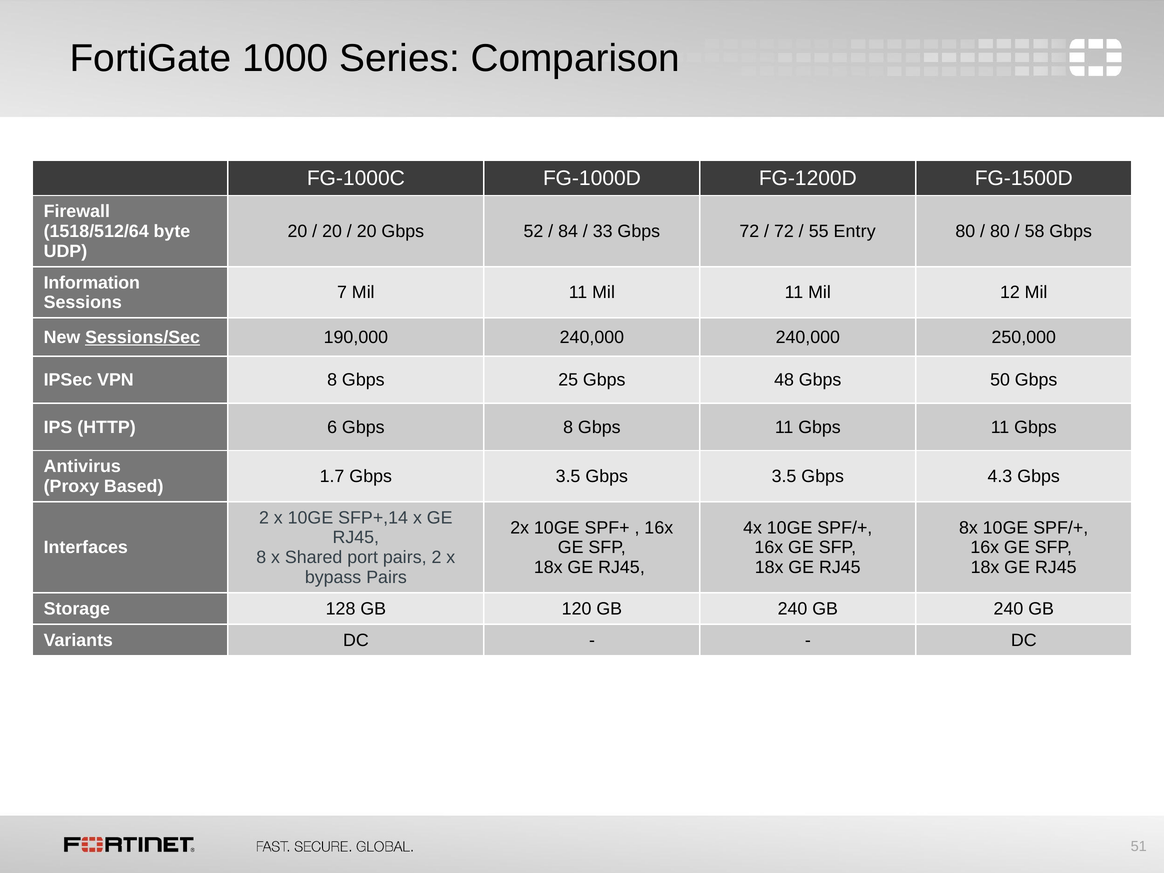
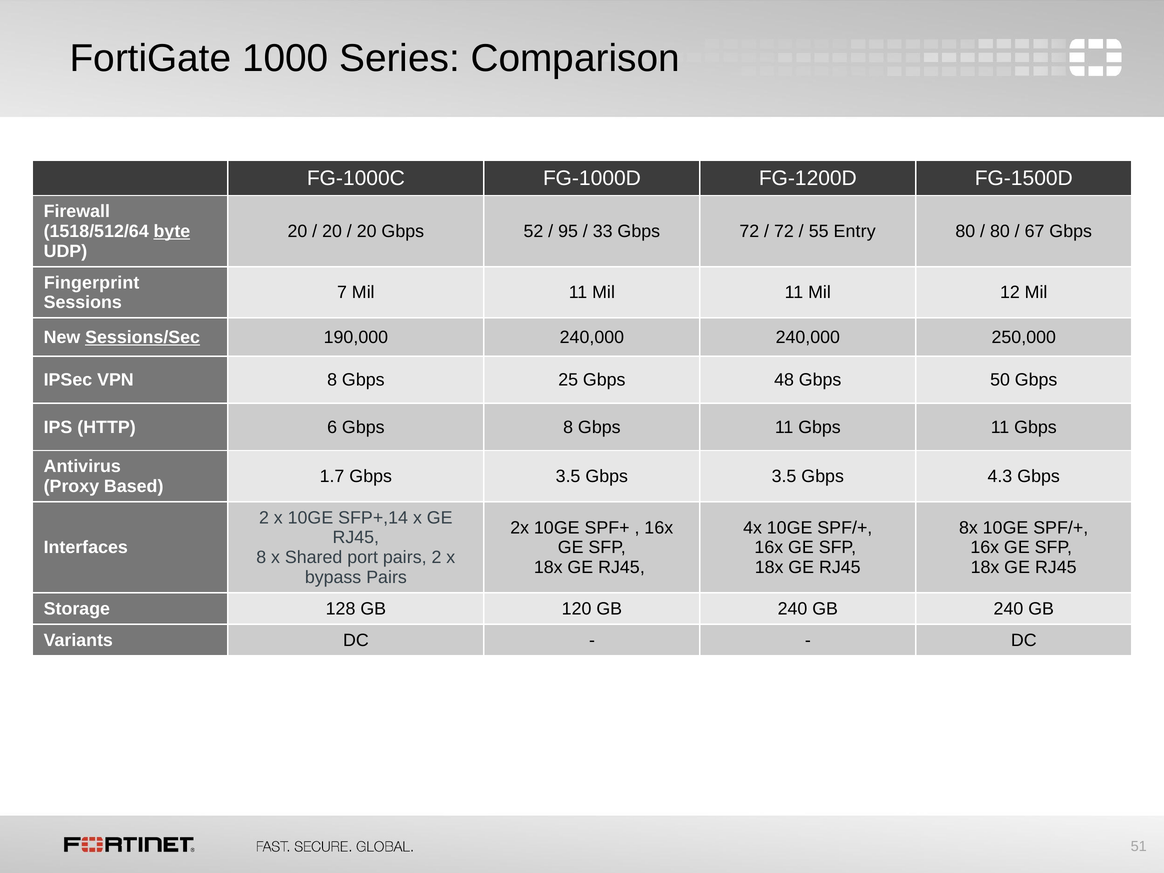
byte underline: none -> present (172, 231)
84: 84 -> 95 (568, 231)
58: 58 -> 67 (1035, 231)
Information: Information -> Fingerprint (92, 283)
